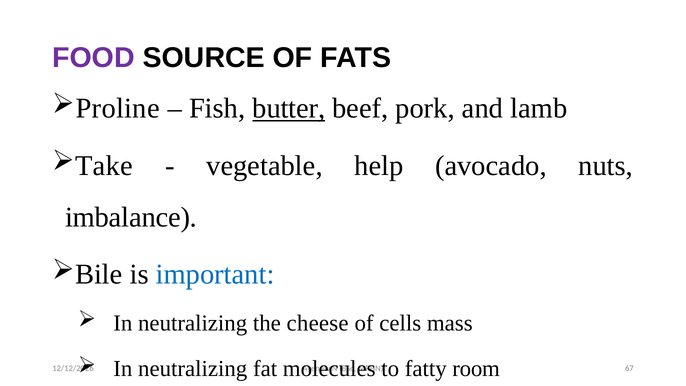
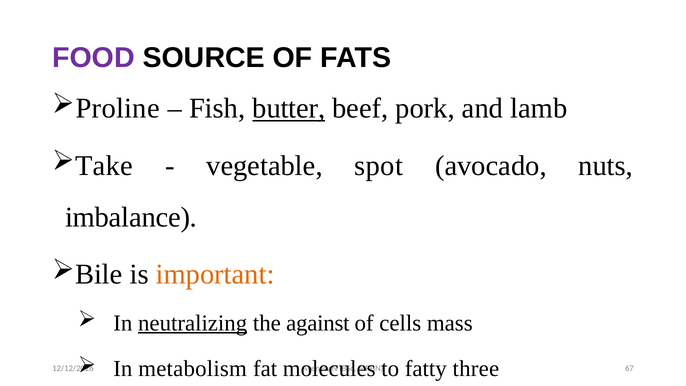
help: help -> spot (379, 166)
important colour: blue -> orange (215, 274)
neutralizing underline: none -> present (193, 323)
cheese: cheese -> against (318, 323)
neutralizing: neutralizing -> metabolism (193, 369)
room: room -> three (476, 369)
